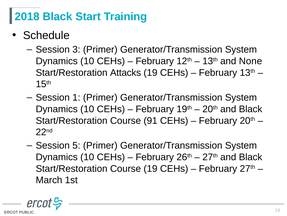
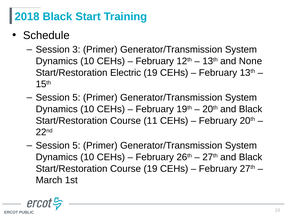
Attacks: Attacks -> Electric (126, 72)
1: 1 -> 5 (76, 97)
91: 91 -> 11 (150, 120)
